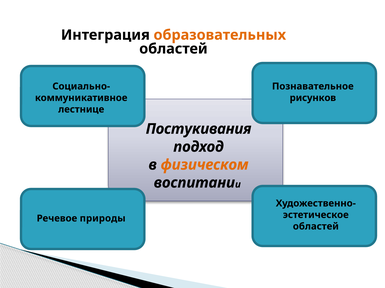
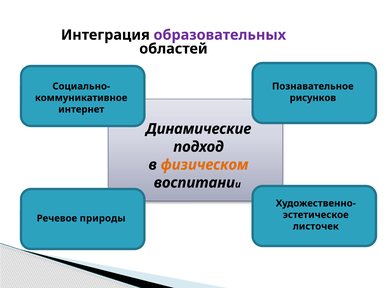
образовательных colour: orange -> purple (220, 35)
лестнице: лестнице -> интернет (81, 110)
Постукивания: Постукивания -> Динамические (199, 129)
областей: областей -> листочек (316, 227)
